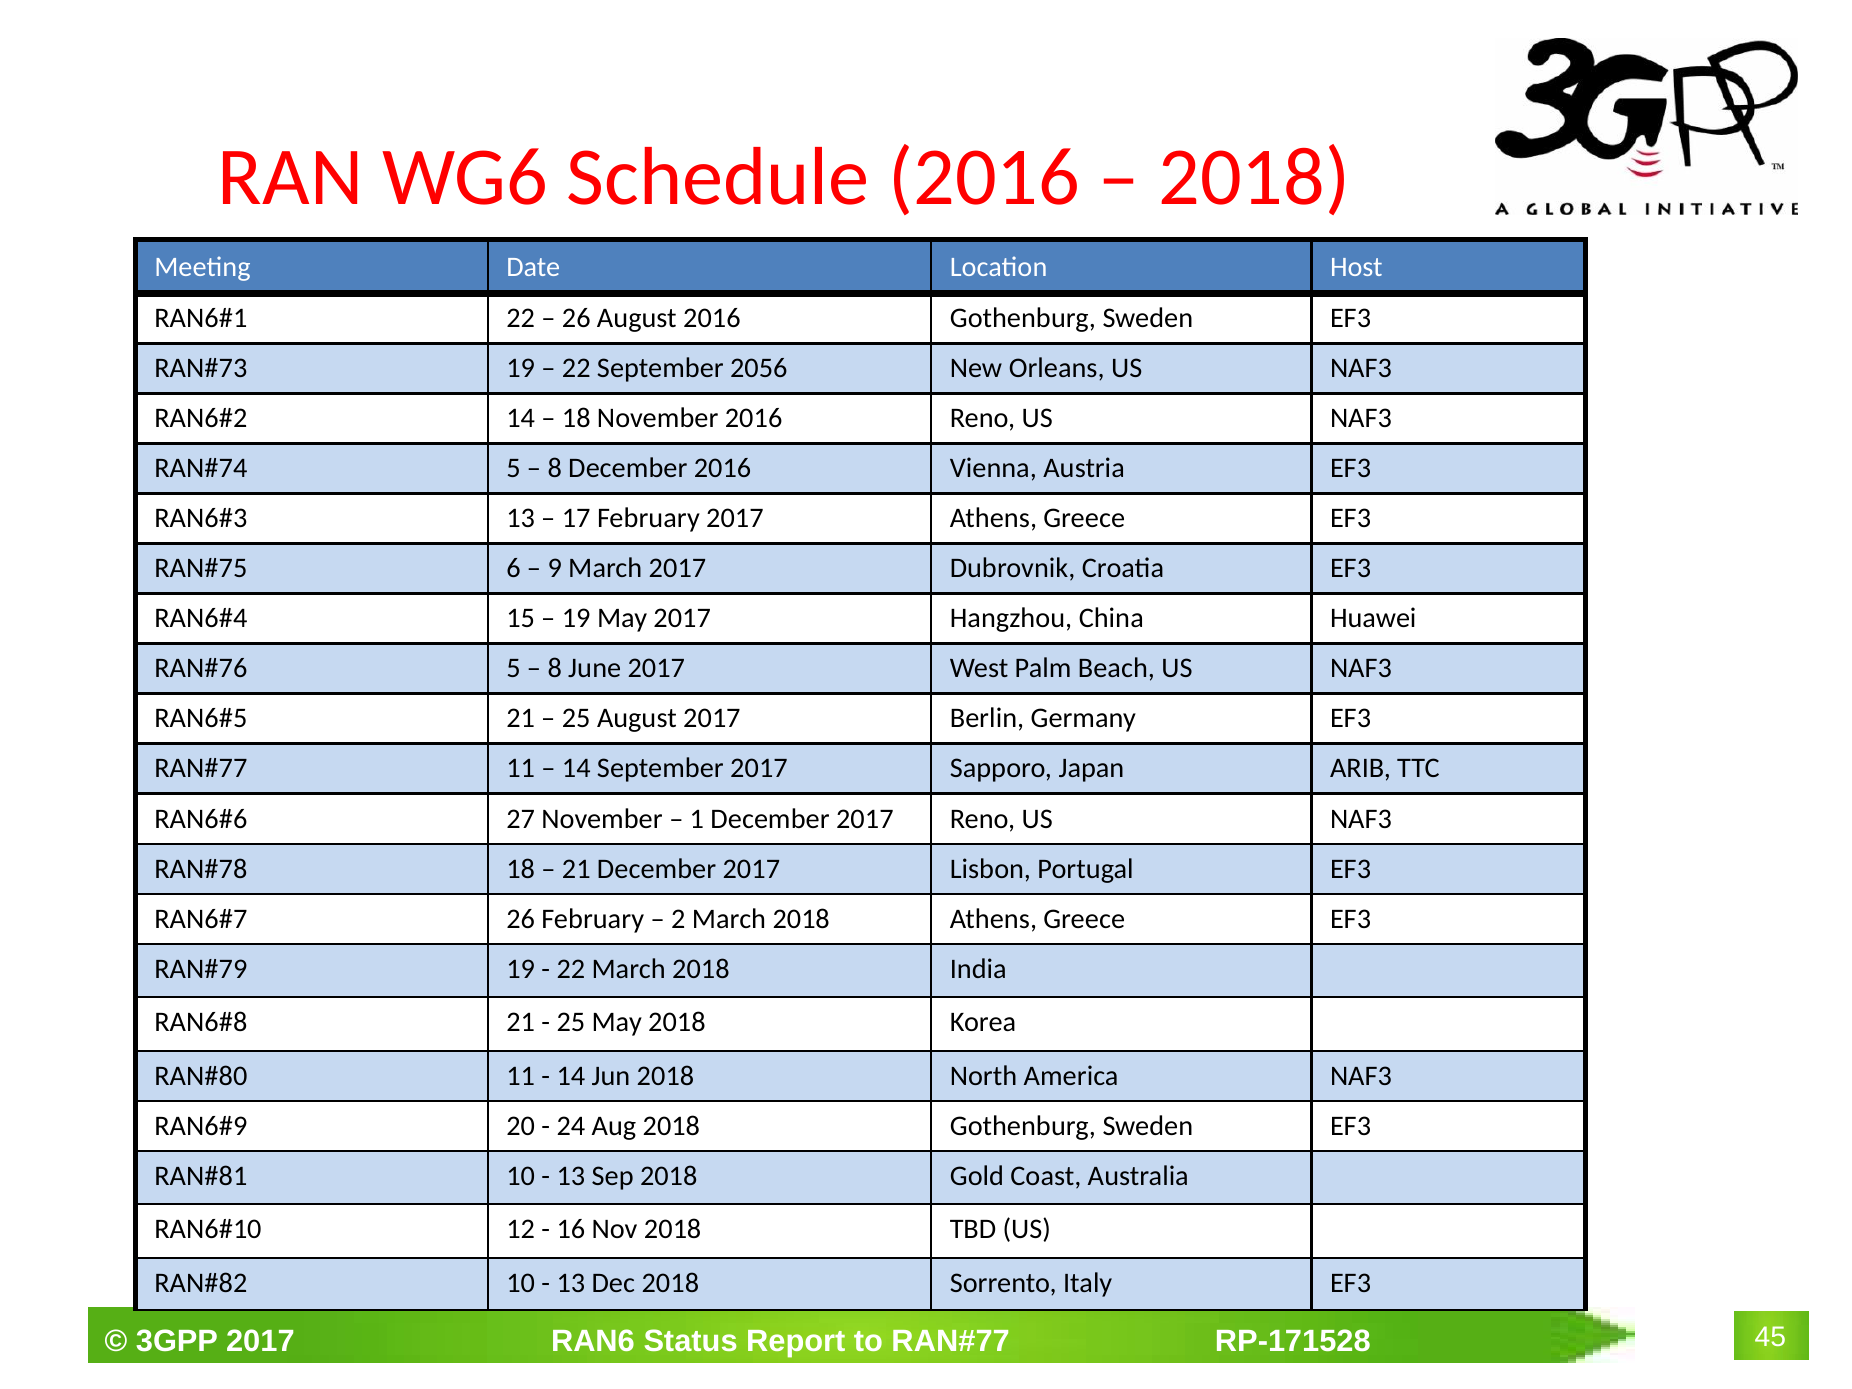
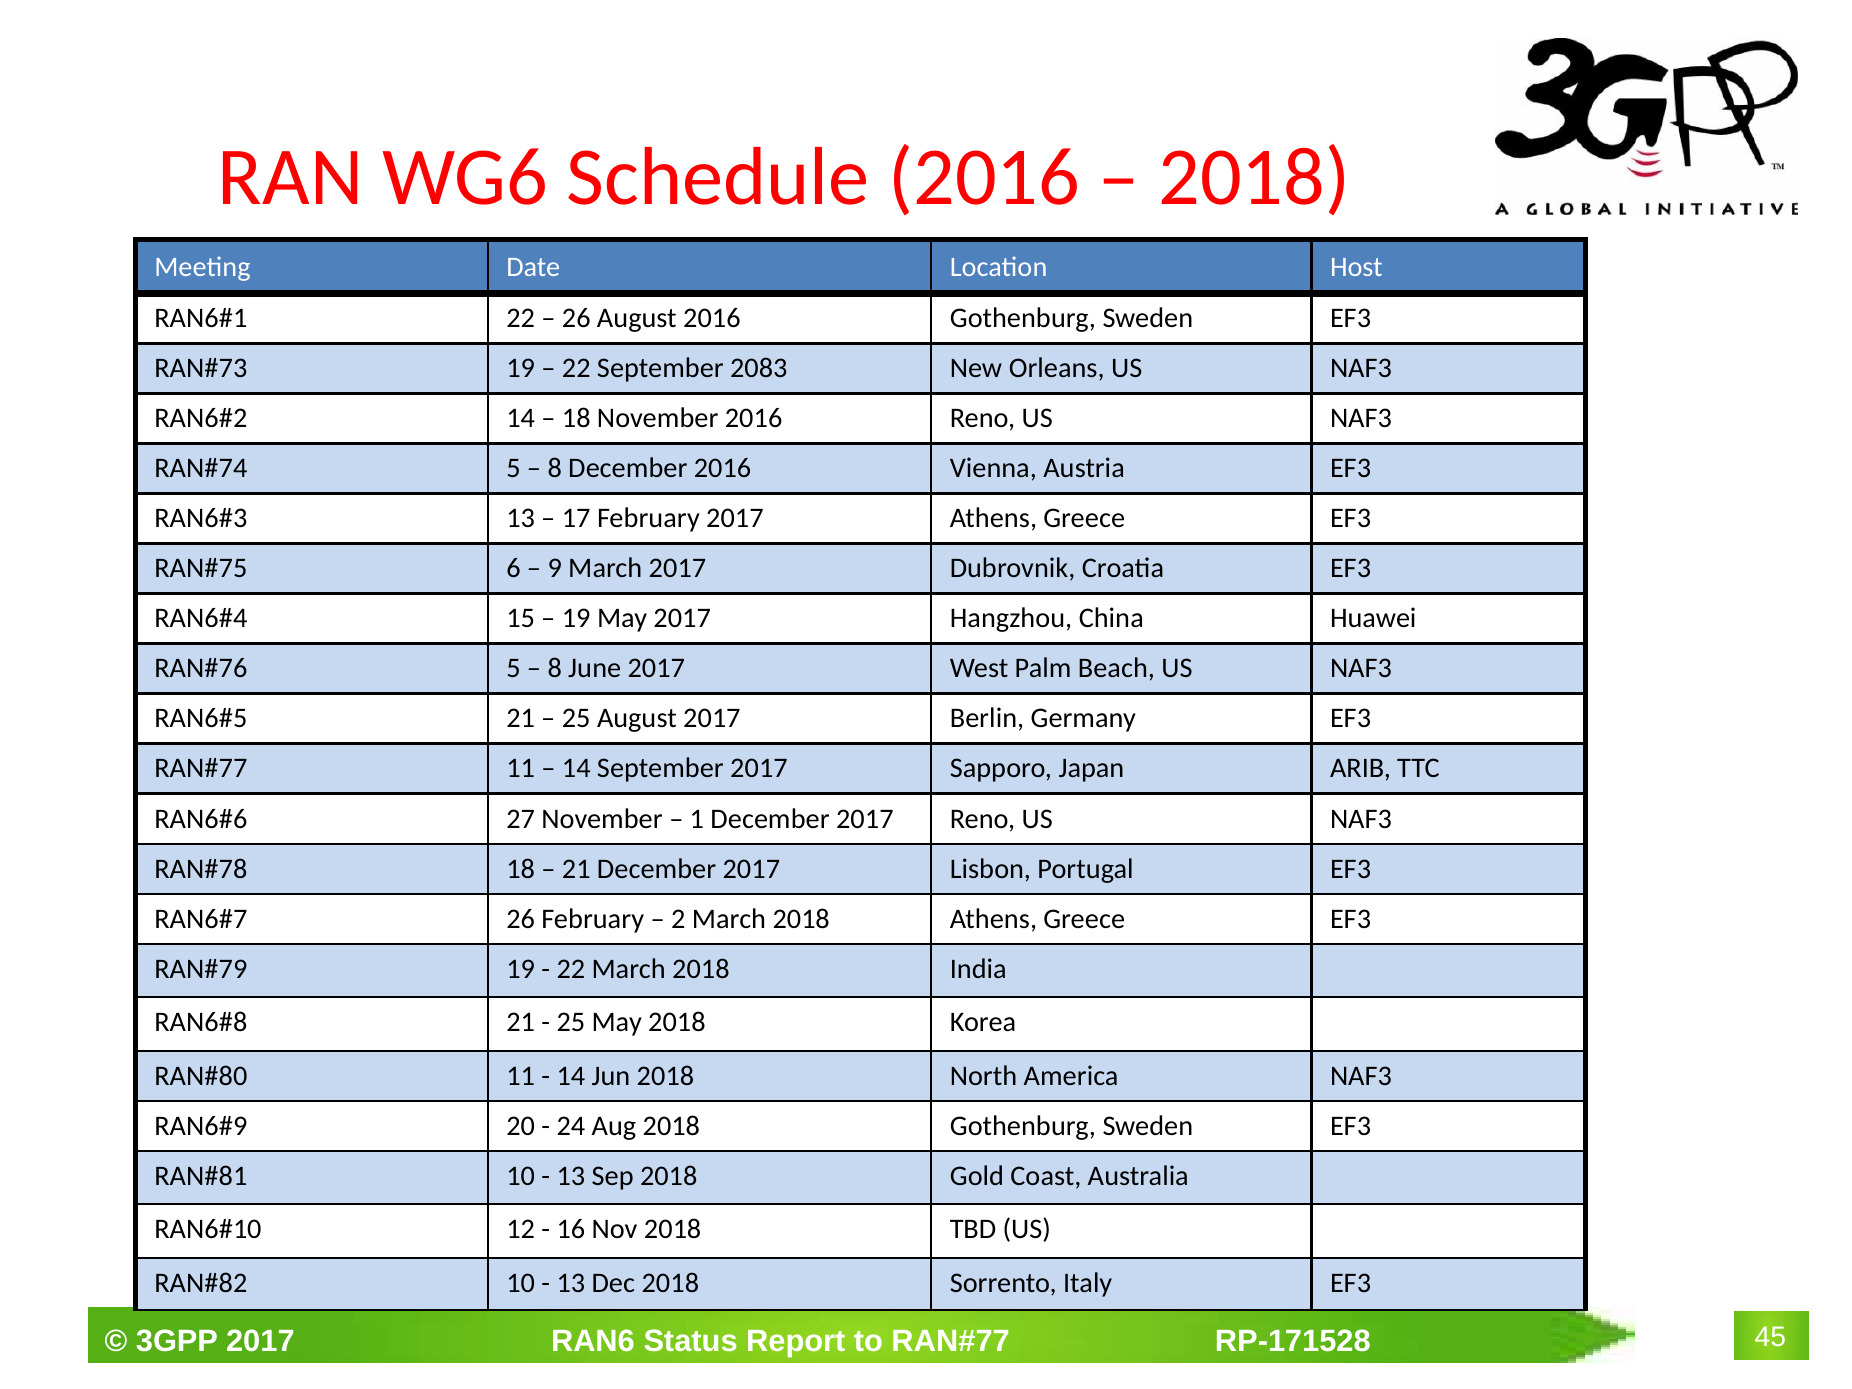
2056: 2056 -> 2083 (759, 369)
